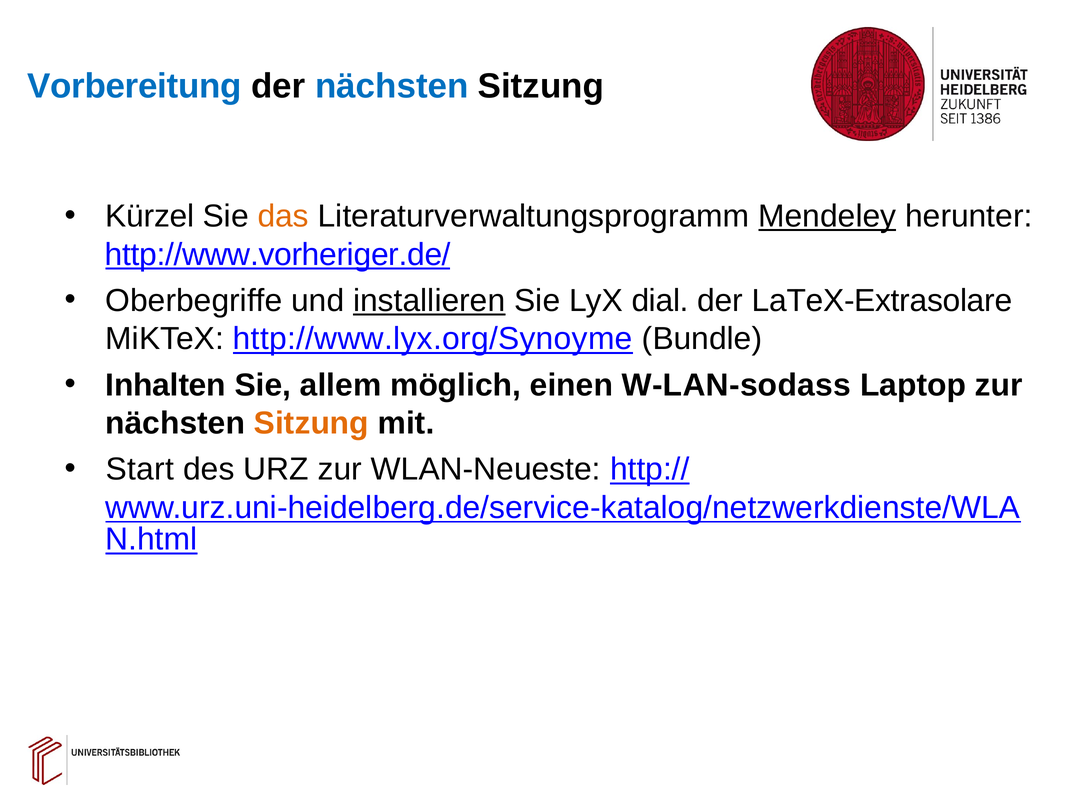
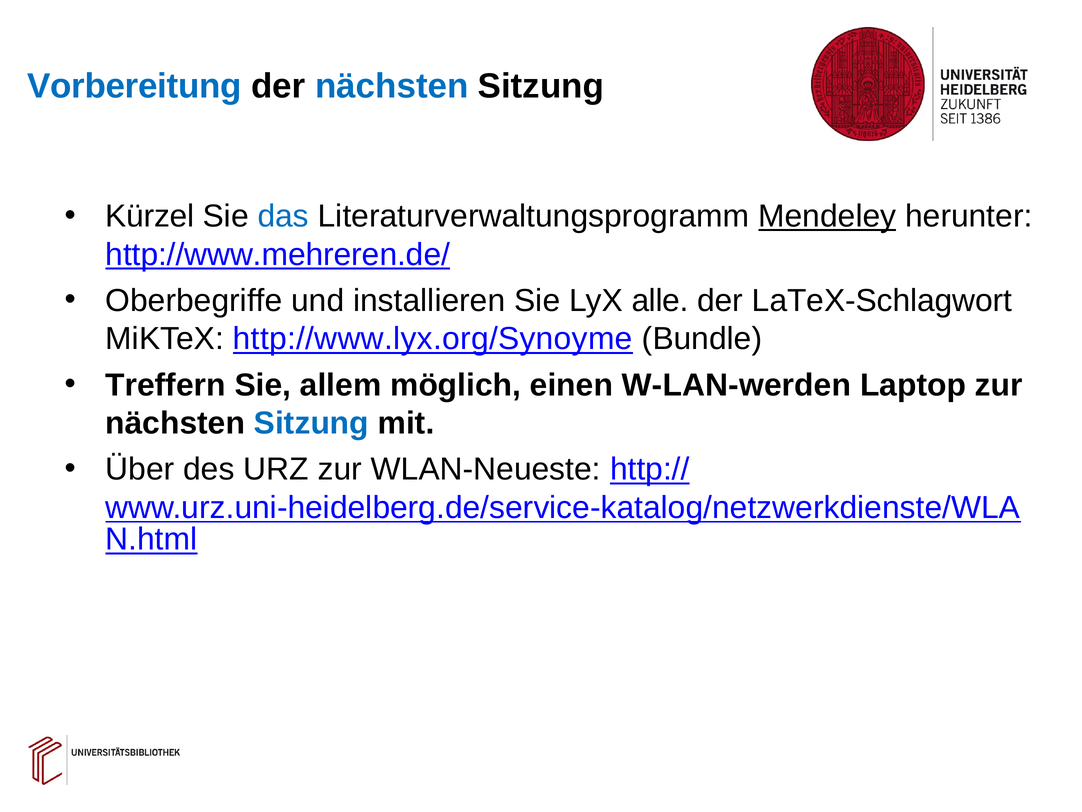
das colour: orange -> blue (283, 216)
http://www.vorheriger.de/: http://www.vorheriger.de/ -> http://www.mehreren.de/ (278, 254)
installieren underline: present -> none (429, 301)
dial: dial -> alle (660, 301)
LaTeX-Extrasolare: LaTeX-Extrasolare -> LaTeX-Schlagwort (882, 301)
Inhalten: Inhalten -> Treffern (166, 385)
W-LAN-sodass: W-LAN-sodass -> W-LAN-werden (736, 385)
Sitzung colour: orange -> blue (311, 423)
Start: Start -> Über (140, 469)
